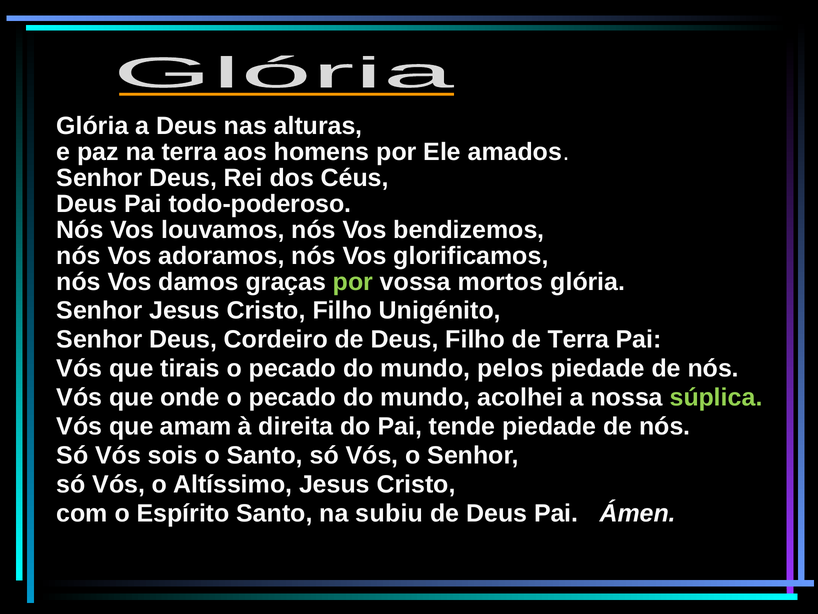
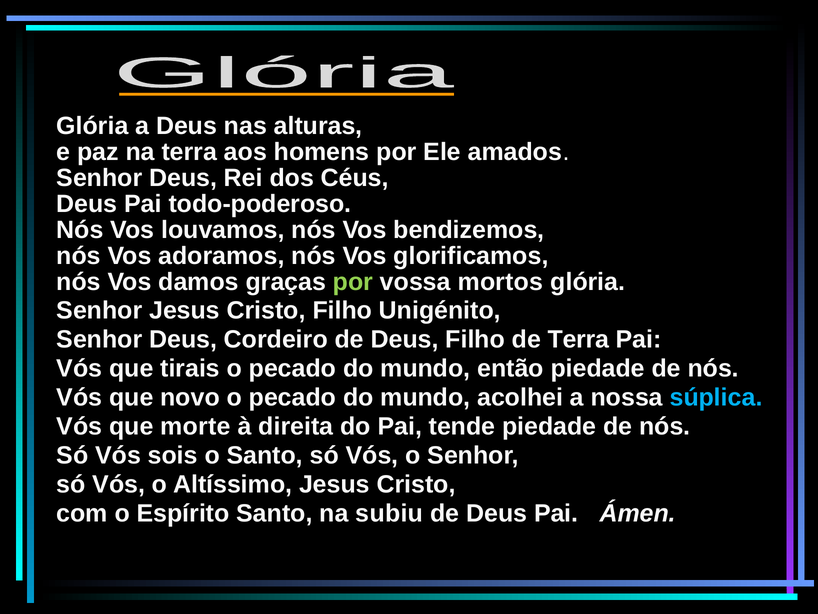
pelos: pelos -> então (510, 368)
onde: onde -> novo (190, 397)
súplica colour: light green -> light blue (716, 397)
amam: amam -> morte (195, 426)
